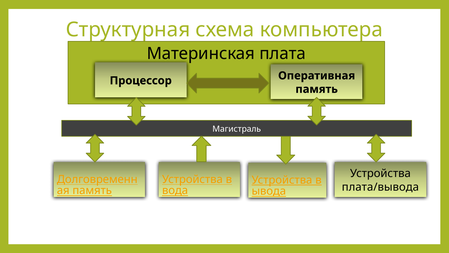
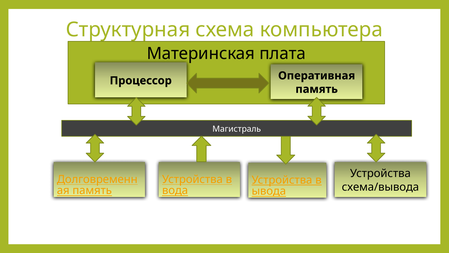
плата/вывода: плата/вывода -> схема/вывода (380, 187)
